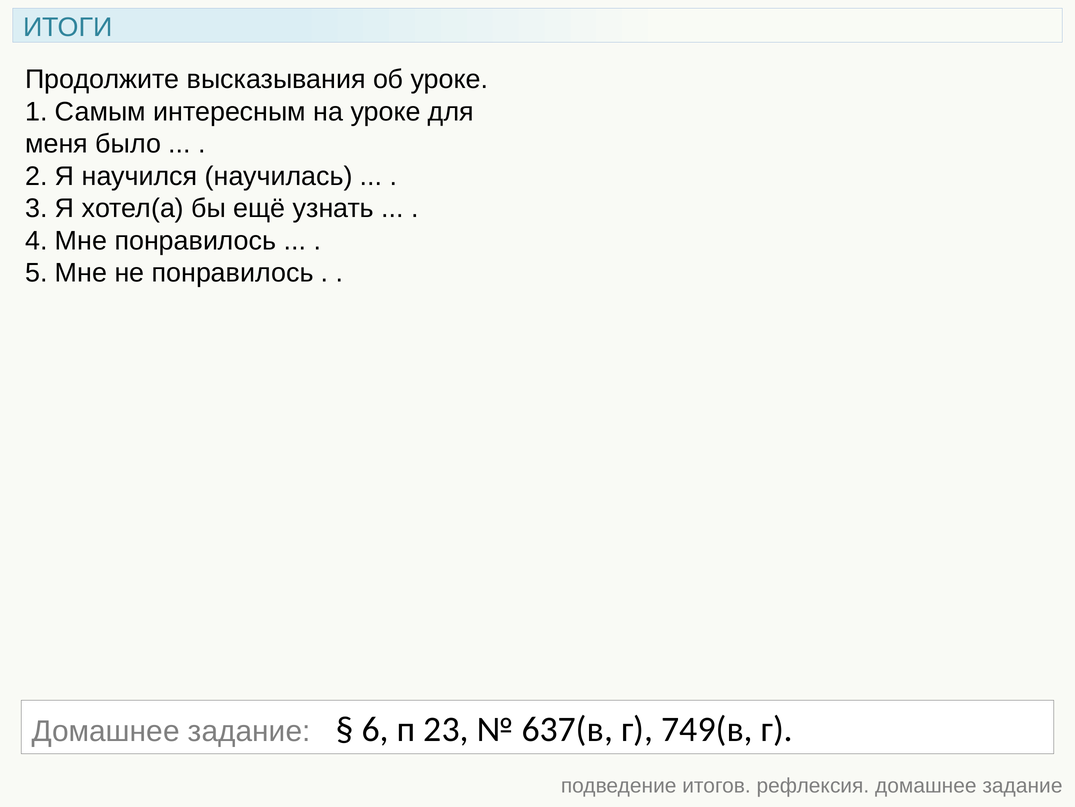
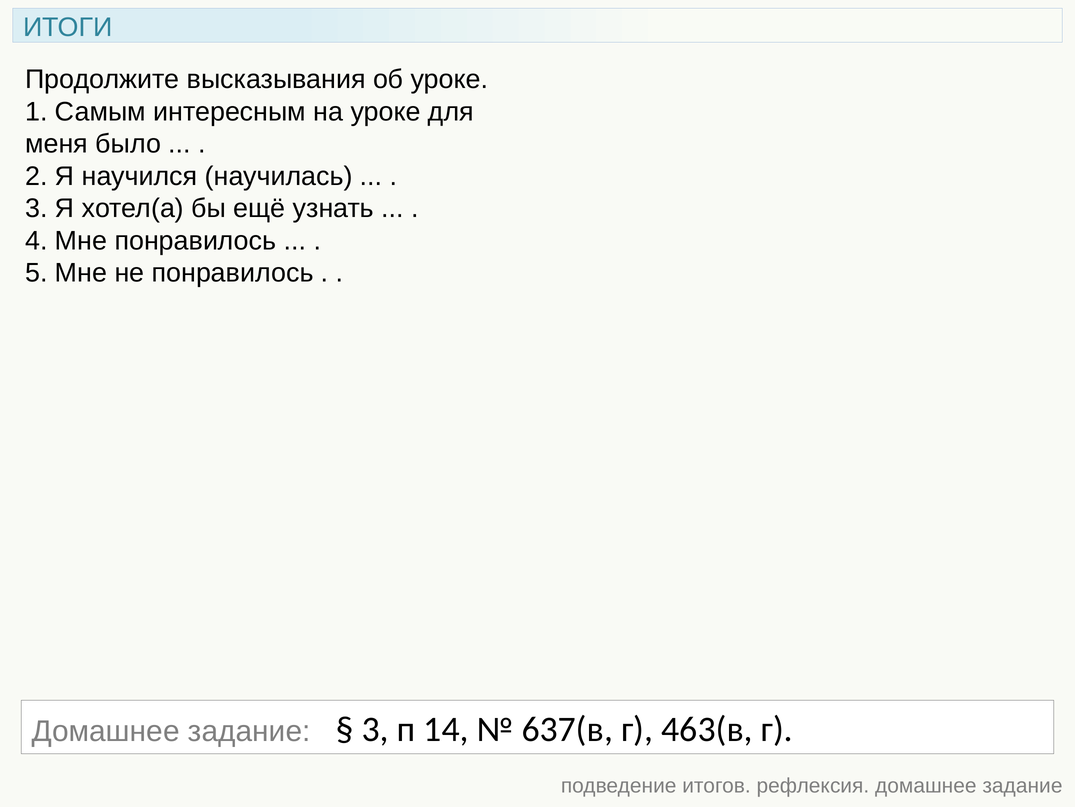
6: 6 -> 3 (375, 729)
23: 23 -> 14 (446, 729)
749(в: 749(в -> 463(в (707, 729)
